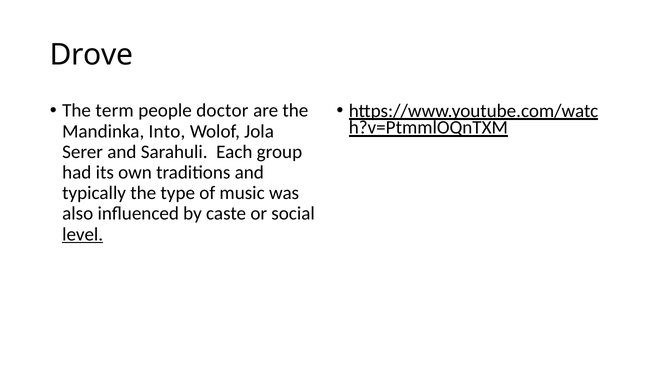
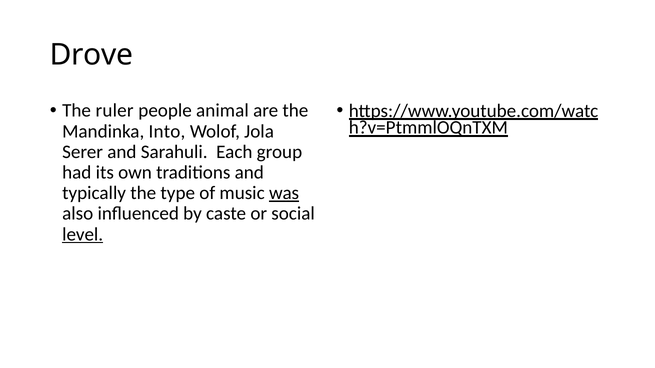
term: term -> ruler (115, 111)
doctor: doctor -> animal (222, 111)
was underline: none -> present (284, 193)
